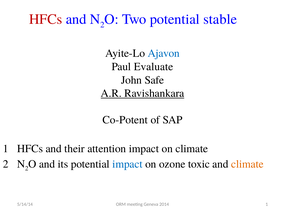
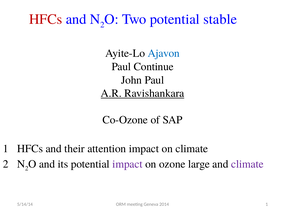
Evaluate: Evaluate -> Continue (154, 67)
John Safe: Safe -> Paul (154, 80)
Co-Potent: Co-Potent -> Co-Ozone (125, 120)
impact colour: blue -> purple (127, 164)
toxic: toxic -> large (199, 164)
climate colour: orange -> purple (247, 164)
